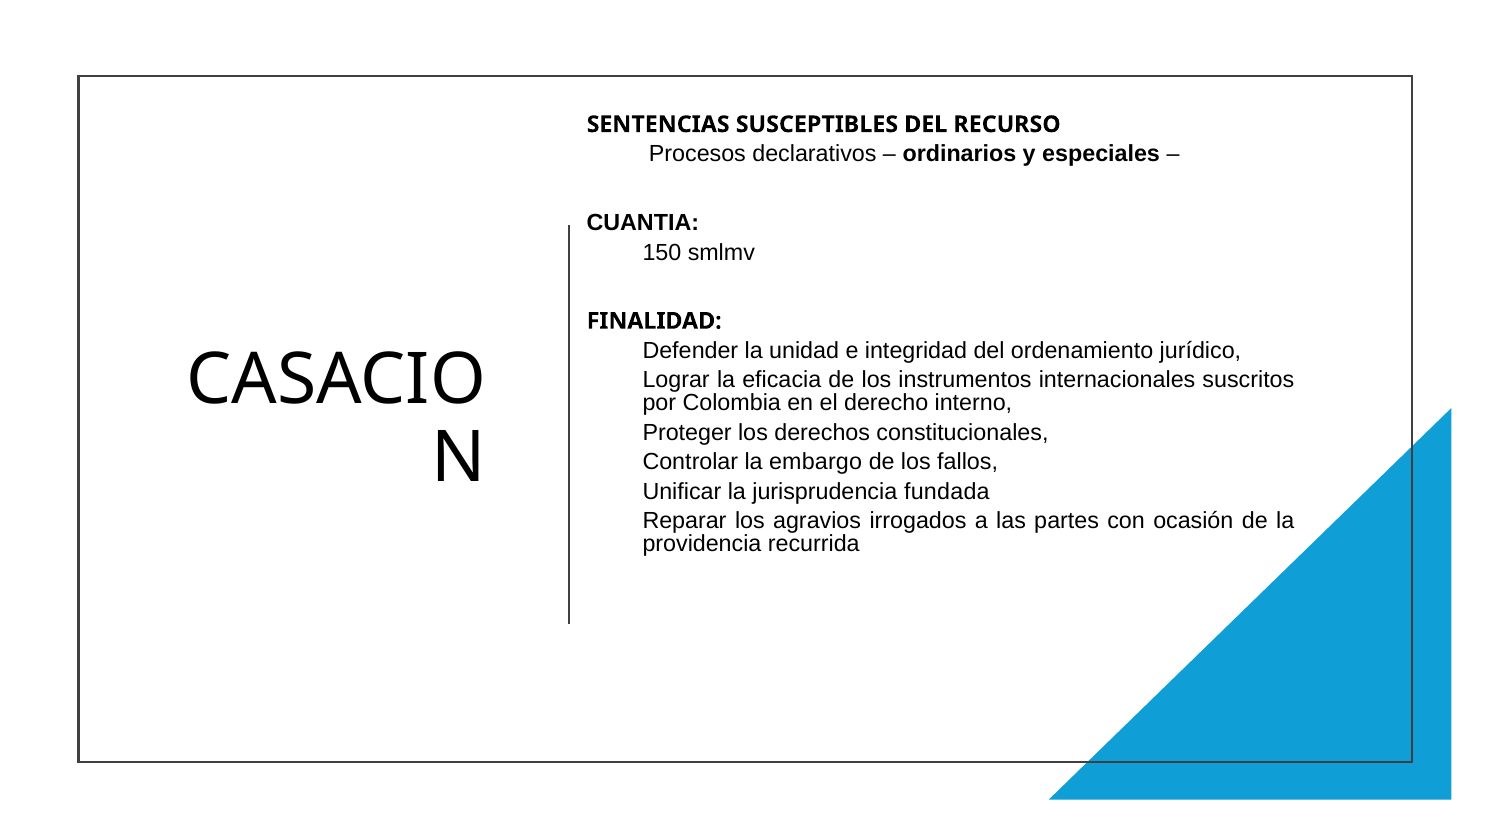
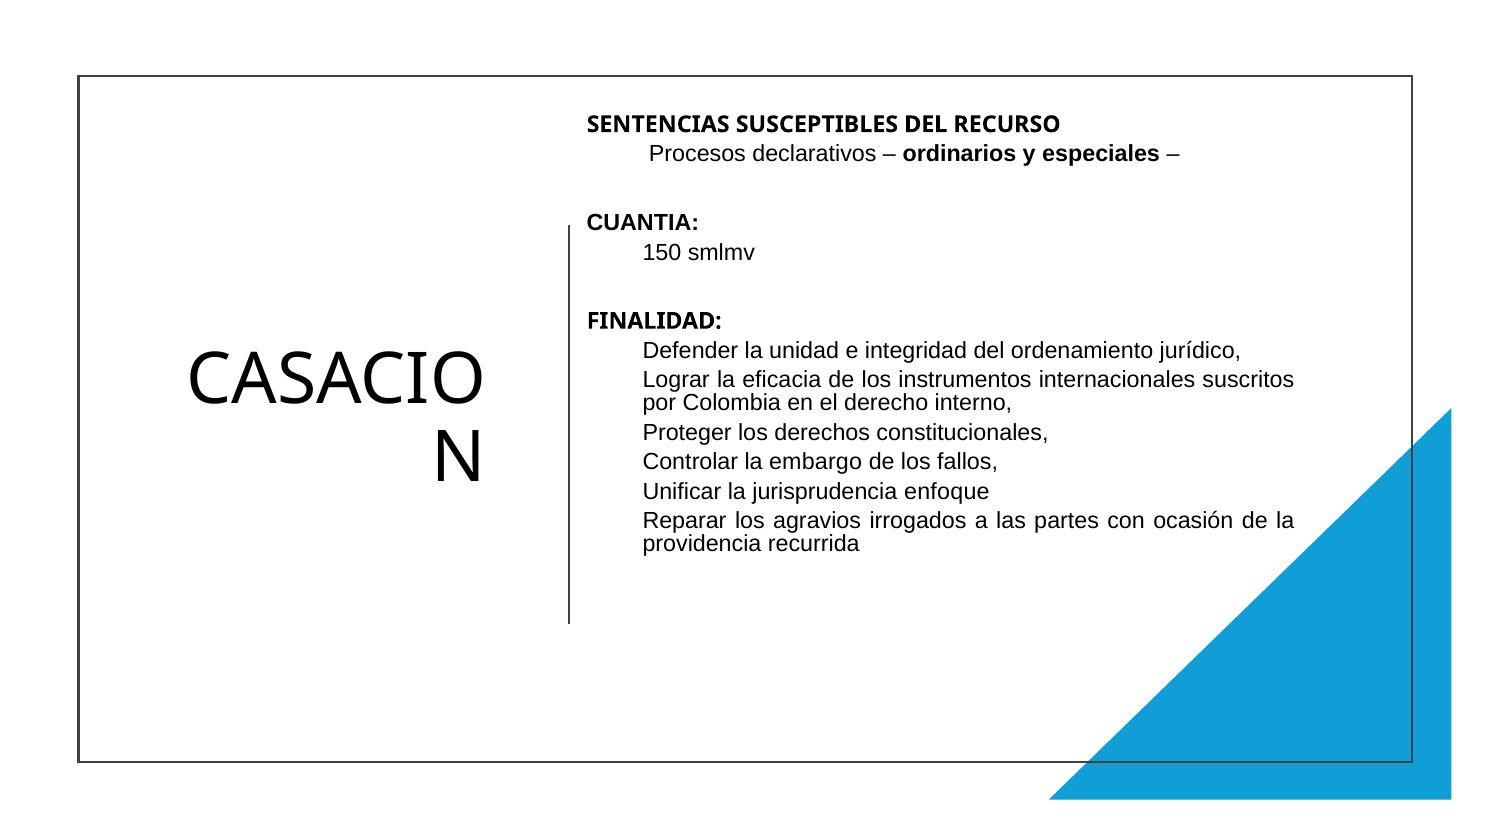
fundada: fundada -> enfoque (947, 491)
